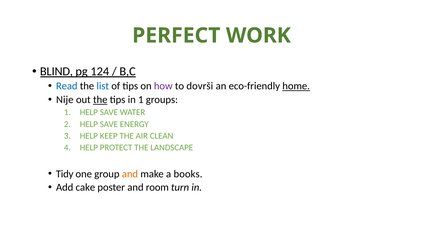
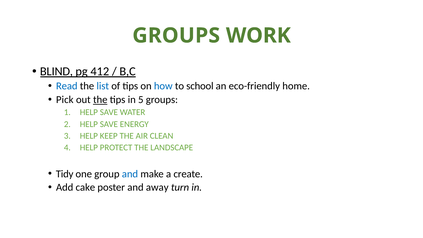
PERFECT: PERFECT -> GROUPS (176, 36)
124: 124 -> 412 (100, 72)
how colour: purple -> blue (163, 86)
dovrši: dovrši -> school (200, 86)
home underline: present -> none (296, 86)
Nije: Nije -> Pick (65, 100)
in 1: 1 -> 5 (141, 100)
and colour: orange -> blue (130, 174)
books: books -> create (188, 174)
room: room -> away (157, 187)
